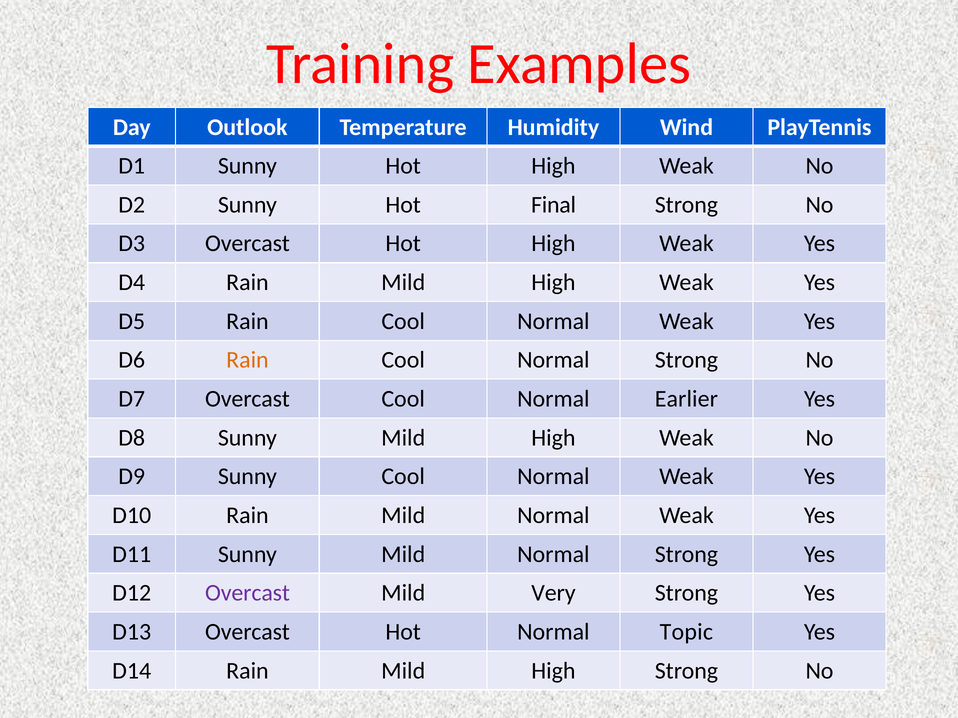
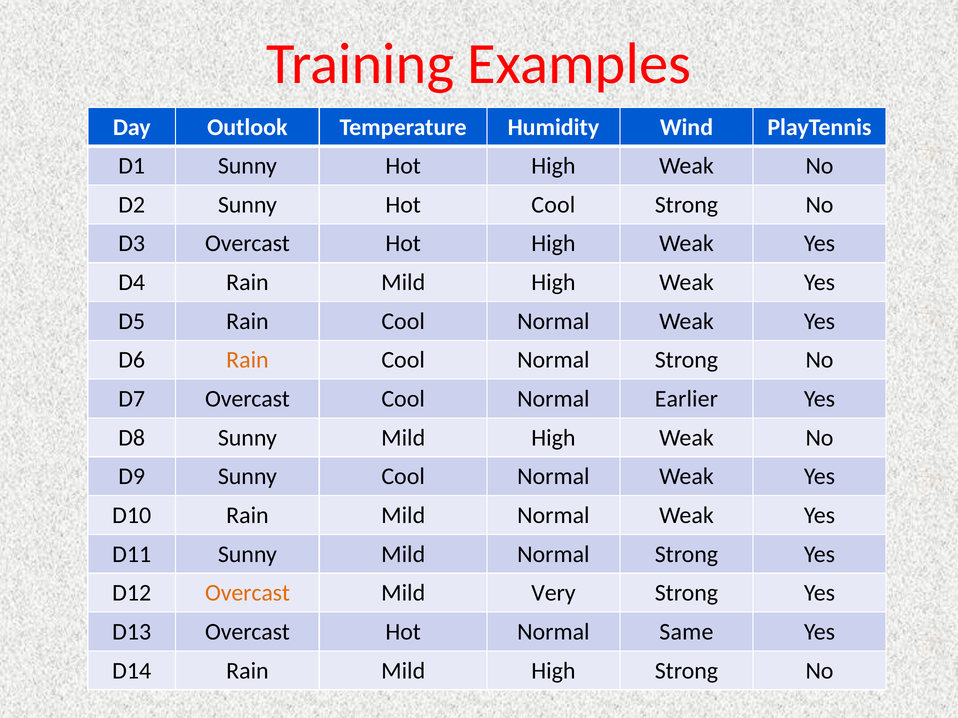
Hot Final: Final -> Cool (553, 205)
Overcast colour: purple -> orange (248, 593)
Topic: Topic -> Same (686, 632)
